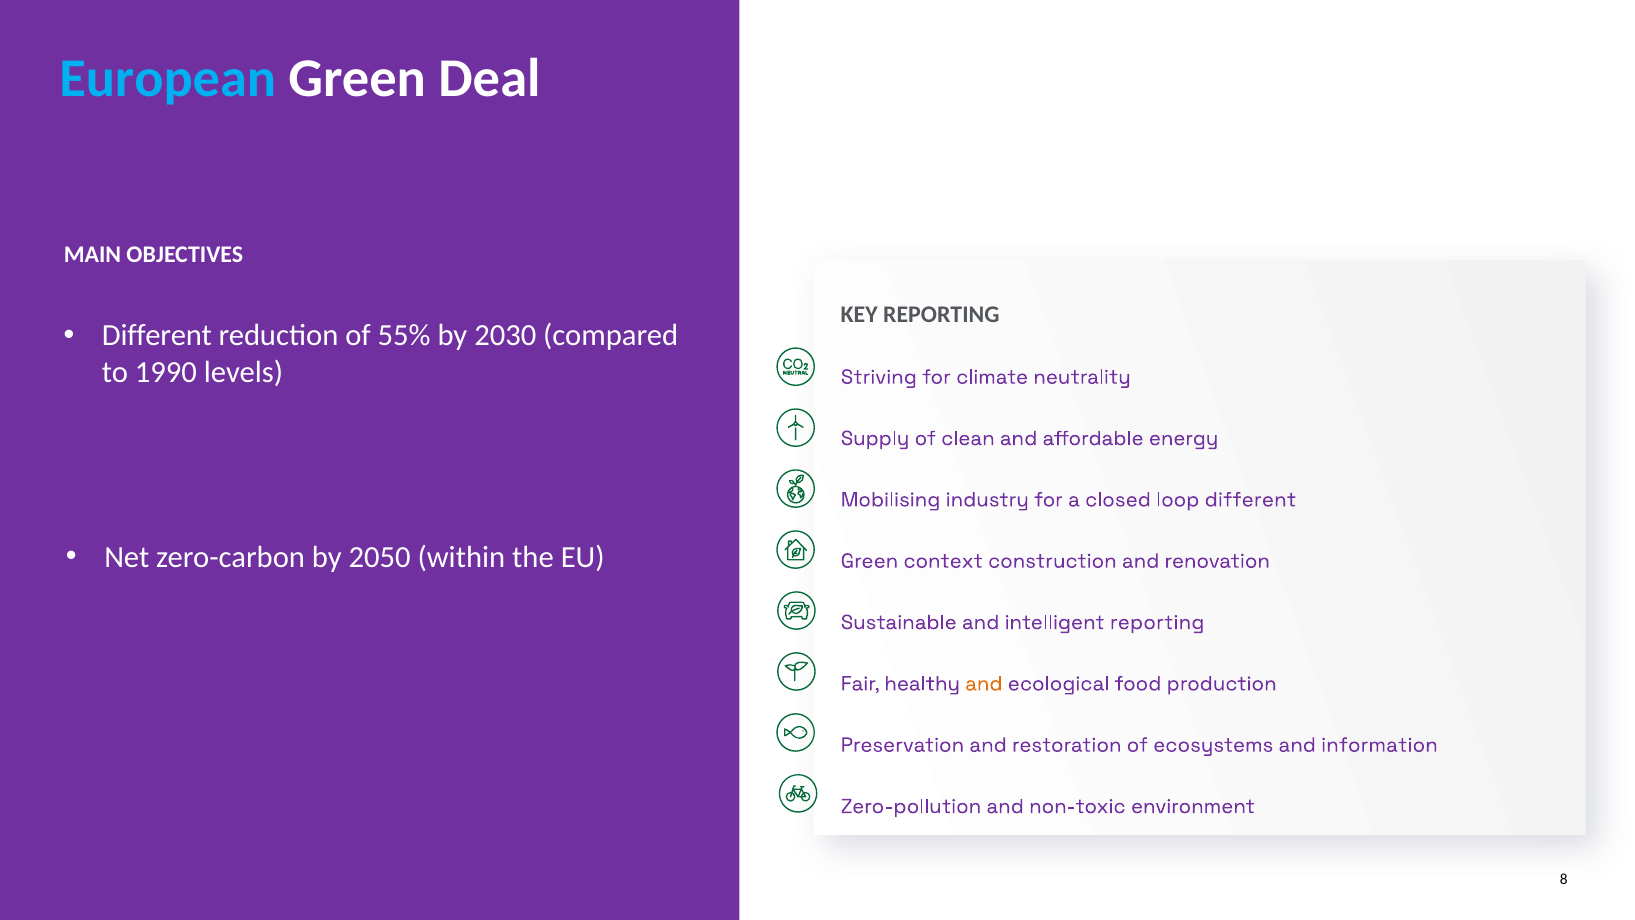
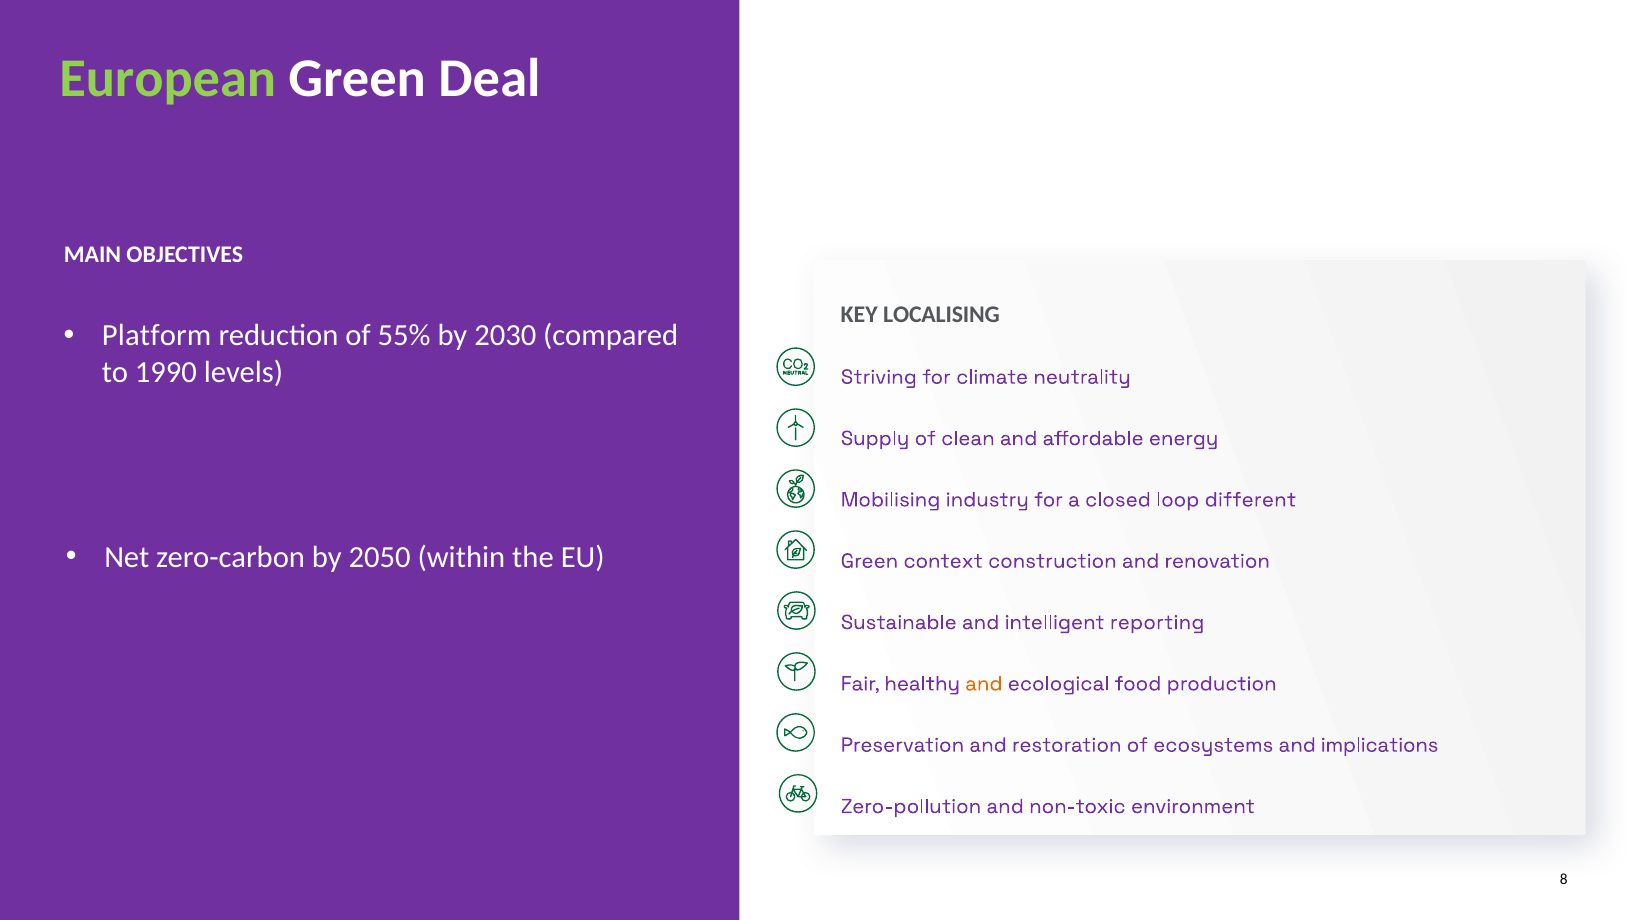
European colour: light blue -> light green (168, 78)
KEY REPORTING: REPORTING -> LOCALISING (941, 315)
Different: Different -> Platform (157, 336)
information: information -> implications (1380, 745)
